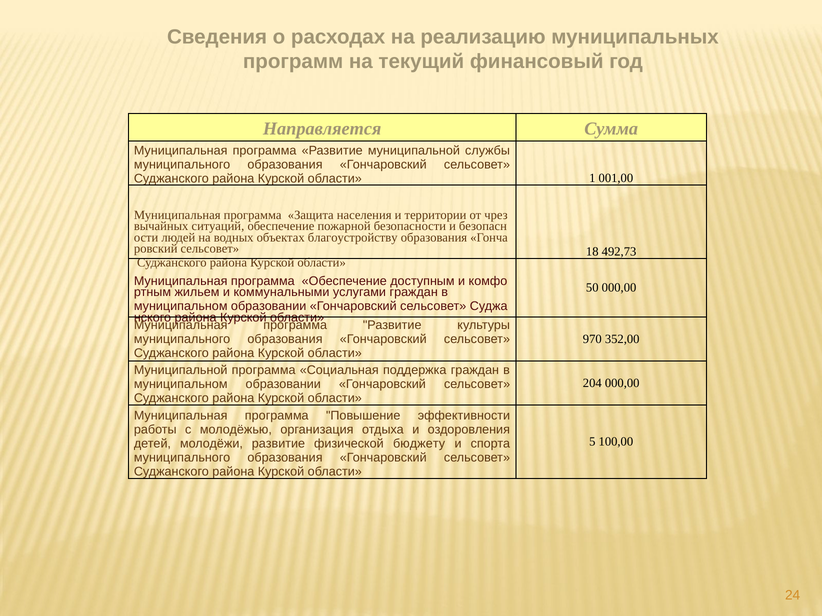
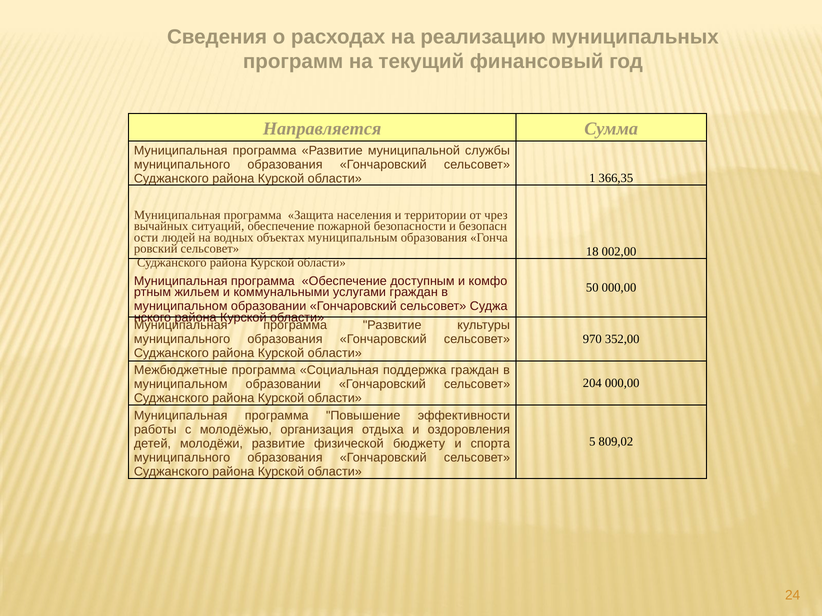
001,00: 001,00 -> 366,35 (616, 178)
благоустройству: благоустройству -> муниципальным (353, 238)
492,73: 492,73 -> 002,00 (619, 252)
Муниципальной: Муниципальной -> Межбюджетные (181, 371)
100,00: 100,00 -> 809,02 (616, 442)
